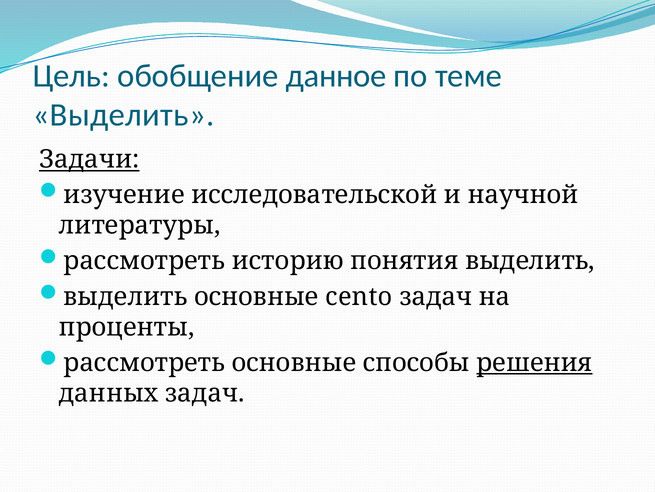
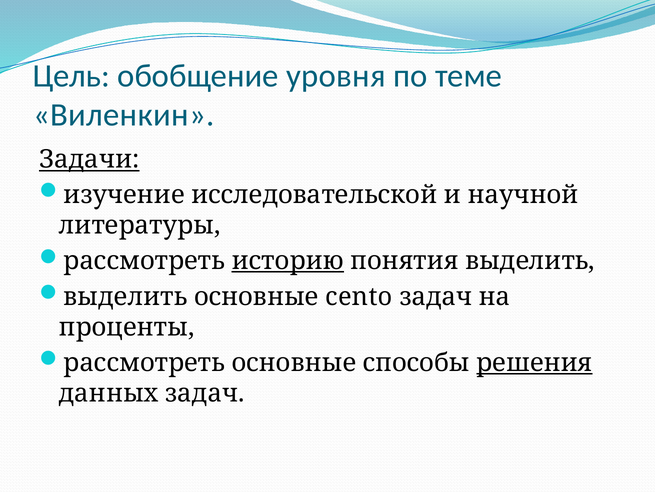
данное: данное -> уровня (336, 76)
Выделить: Выделить -> Виленкин (124, 115)
историю underline: none -> present (288, 261)
